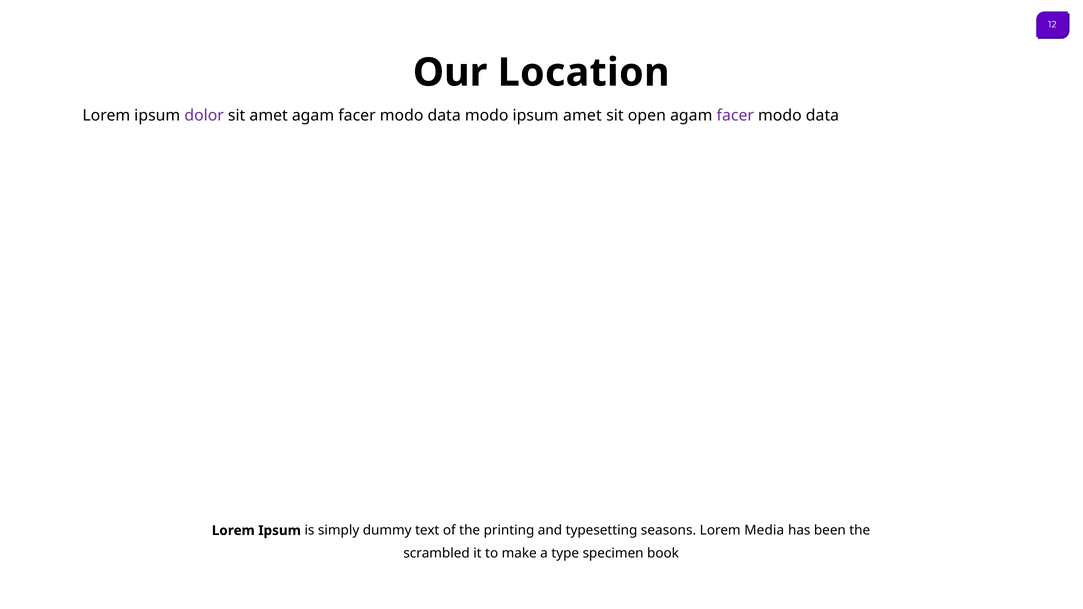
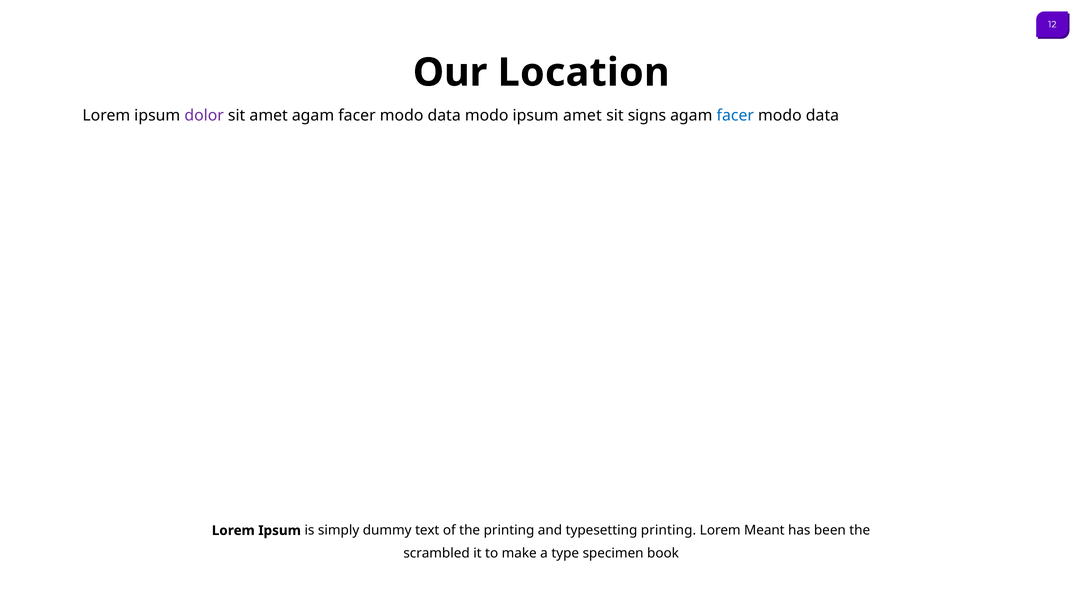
open: open -> signs (647, 115)
facer colour: purple -> blue (735, 115)
typesetting seasons: seasons -> printing (669, 531)
Media: Media -> Meant (764, 531)
